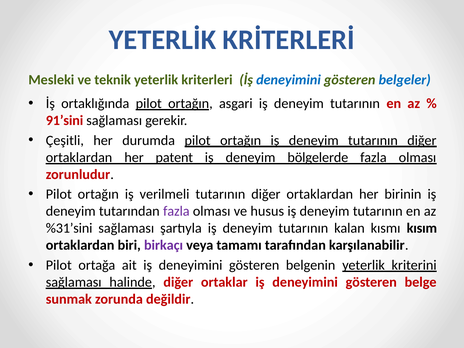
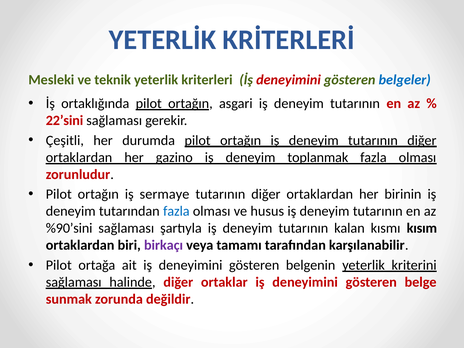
deneyimini colour: blue -> red (289, 80)
91’sini: 91’sini -> 22’sini (65, 121)
patent: patent -> gazino (174, 157)
bölgelerde: bölgelerde -> toplanmak (318, 157)
verilmeli: verilmeli -> sermaye (165, 194)
fazla colour: purple -> blue (176, 211)
%31’sini: %31’sini -> %90’sini (69, 228)
